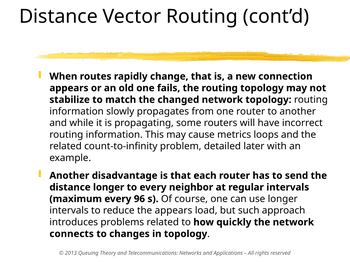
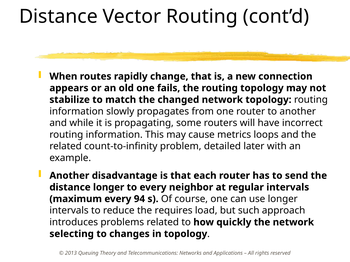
96: 96 -> 94 (139, 199)
the appears: appears -> requires (174, 211)
connects: connects -> selecting (72, 234)
